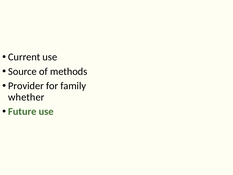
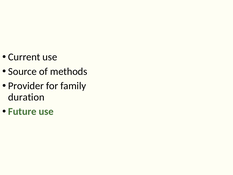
whether: whether -> duration (26, 97)
